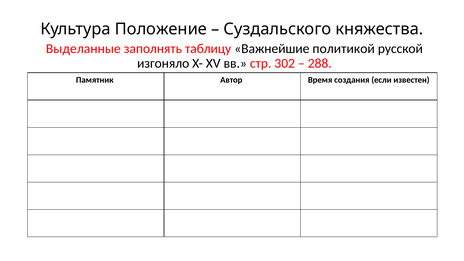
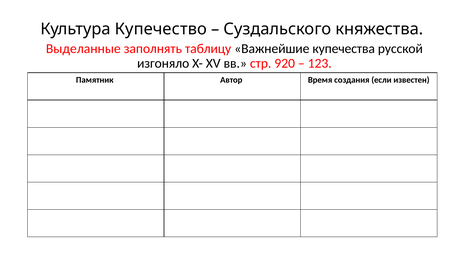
Положение: Положение -> Купечество (161, 29)
политикой: политикой -> купечества (344, 49)
302: 302 -> 920 (285, 63)
288: 288 -> 123 (320, 63)
